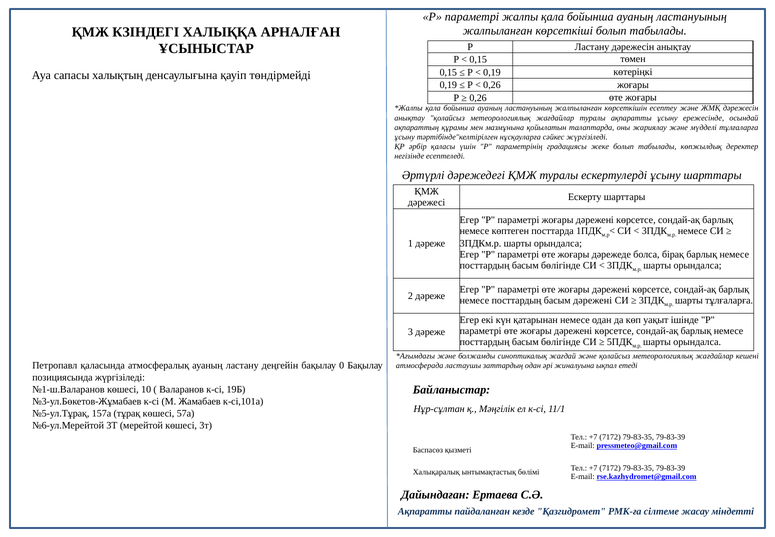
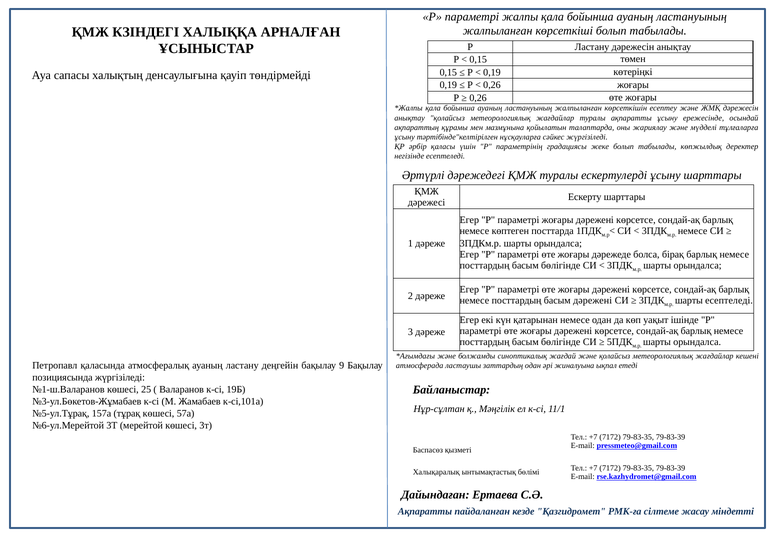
шарты тұлғаларға: тұлғаларға -> есептеледі (729, 300)
0: 0 -> 9 (342, 365)
10: 10 -> 25 (146, 389)
